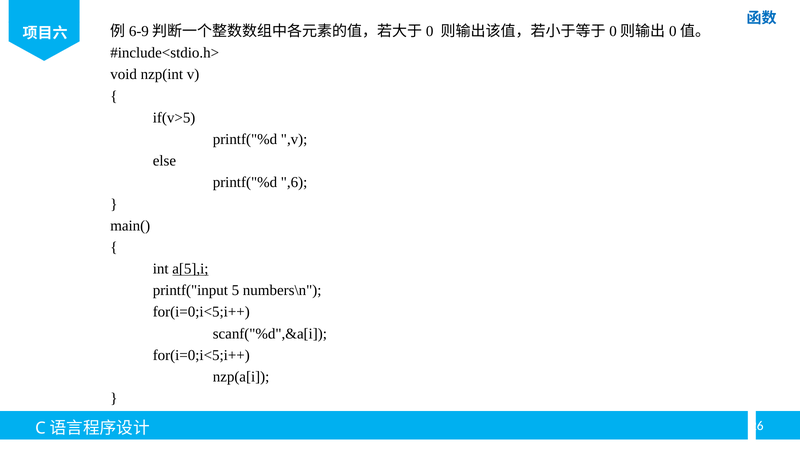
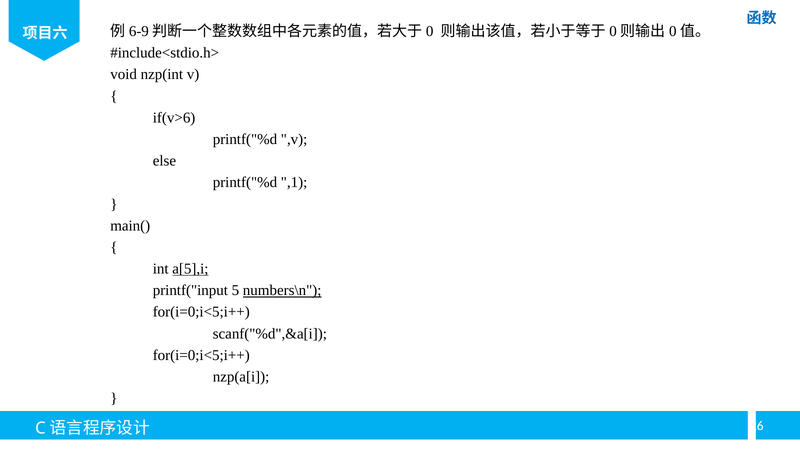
if(v>5: if(v>5 -> if(v>6 (174, 118)
,6: ,6 -> ,1 (294, 182)
numbers\n underline: none -> present (282, 290)
